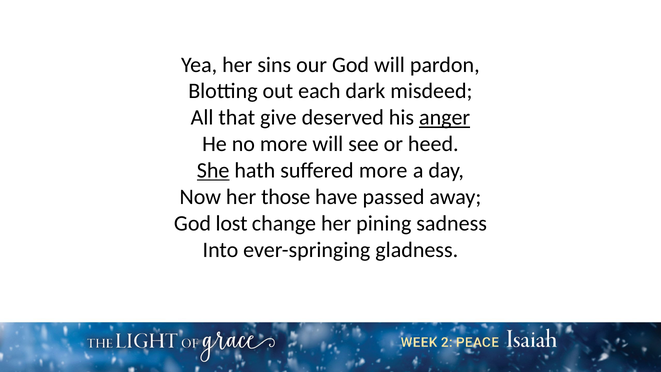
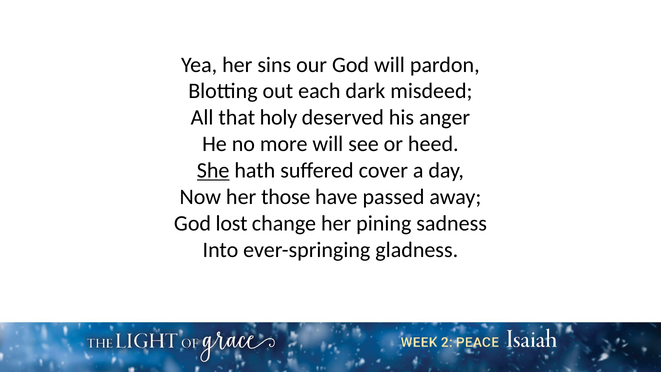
give: give -> holy (279, 118)
anger underline: present -> none (445, 118)
suffered more: more -> cover (383, 170)
